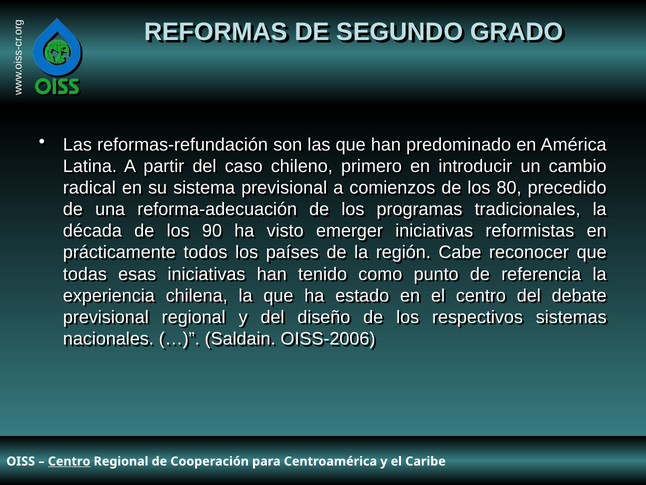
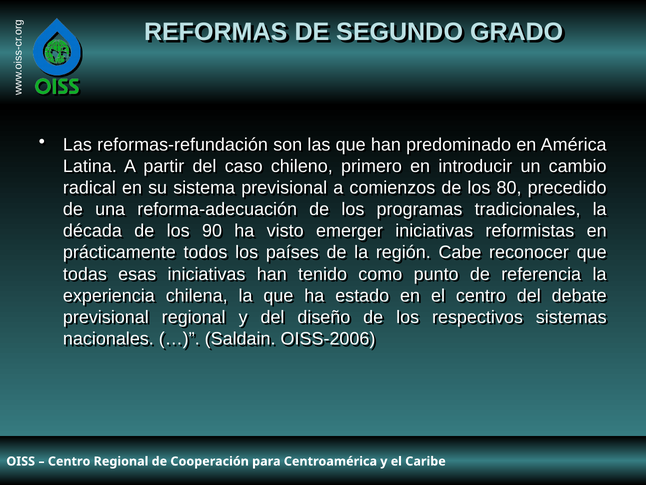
Centro underline: present -> none (69, 461)
